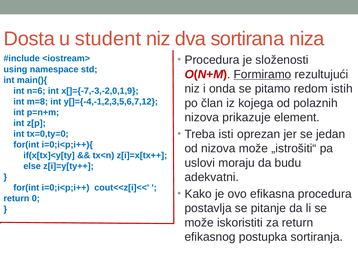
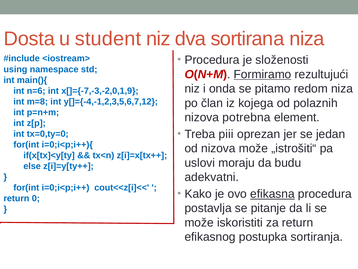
redom istih: istih -> niza (342, 89)
prikazuje: prikazuje -> potrebna (246, 117)
isti: isti -> piii (226, 134)
efikasna underline: none -> present (272, 194)
